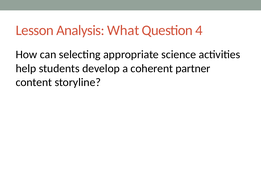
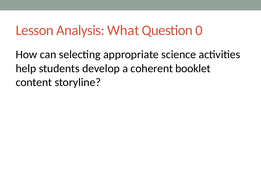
4: 4 -> 0 (199, 30)
partner: partner -> booklet (193, 69)
